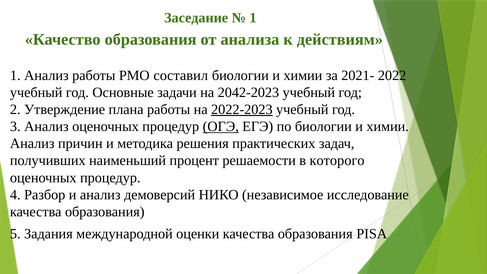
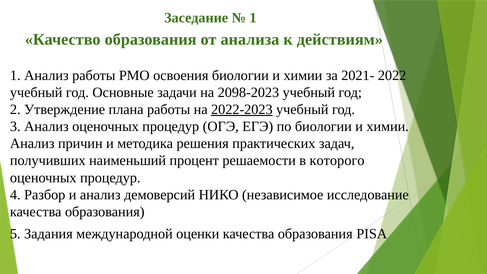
составил: составил -> освоения (181, 75)
2042-2023: 2042-2023 -> 2098-2023 (248, 92)
ОГЭ underline: present -> none (221, 126)
